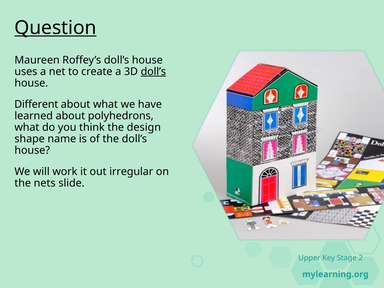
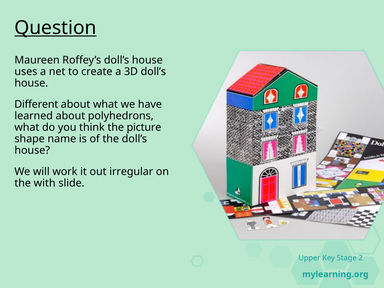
doll’s underline: present -> none (153, 72)
design: design -> picture (144, 127)
nets: nets -> with (45, 183)
